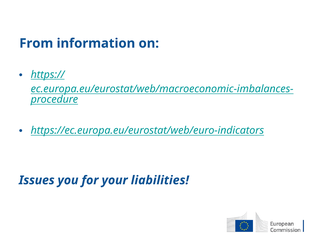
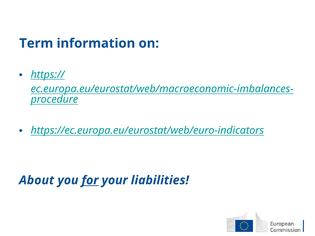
From: From -> Term (36, 43)
Issues: Issues -> About (37, 180)
for underline: none -> present (90, 180)
